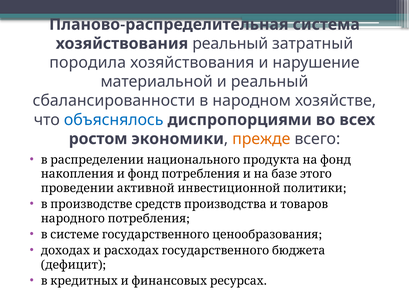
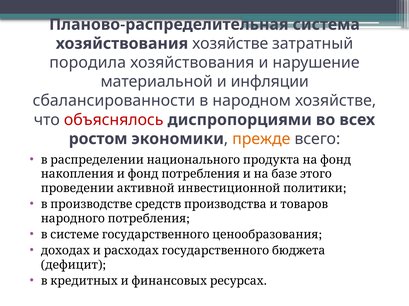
хозяйствования реальный: реальный -> хозяйстве (230, 44)
и реальный: реальный -> инфляции (270, 82)
объяснялось colour: blue -> red (114, 120)
